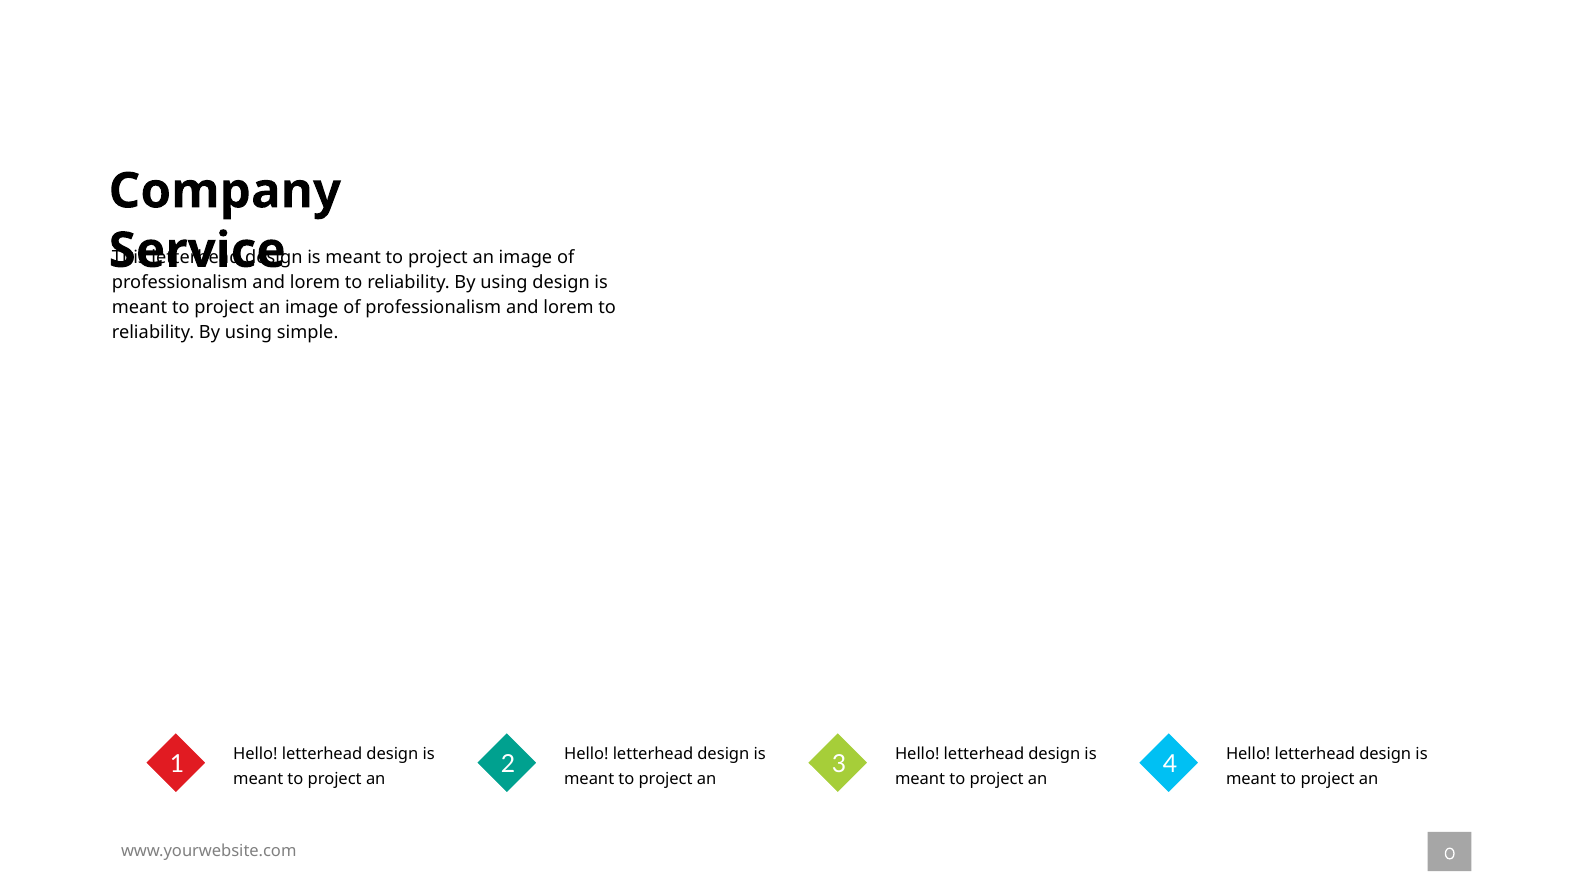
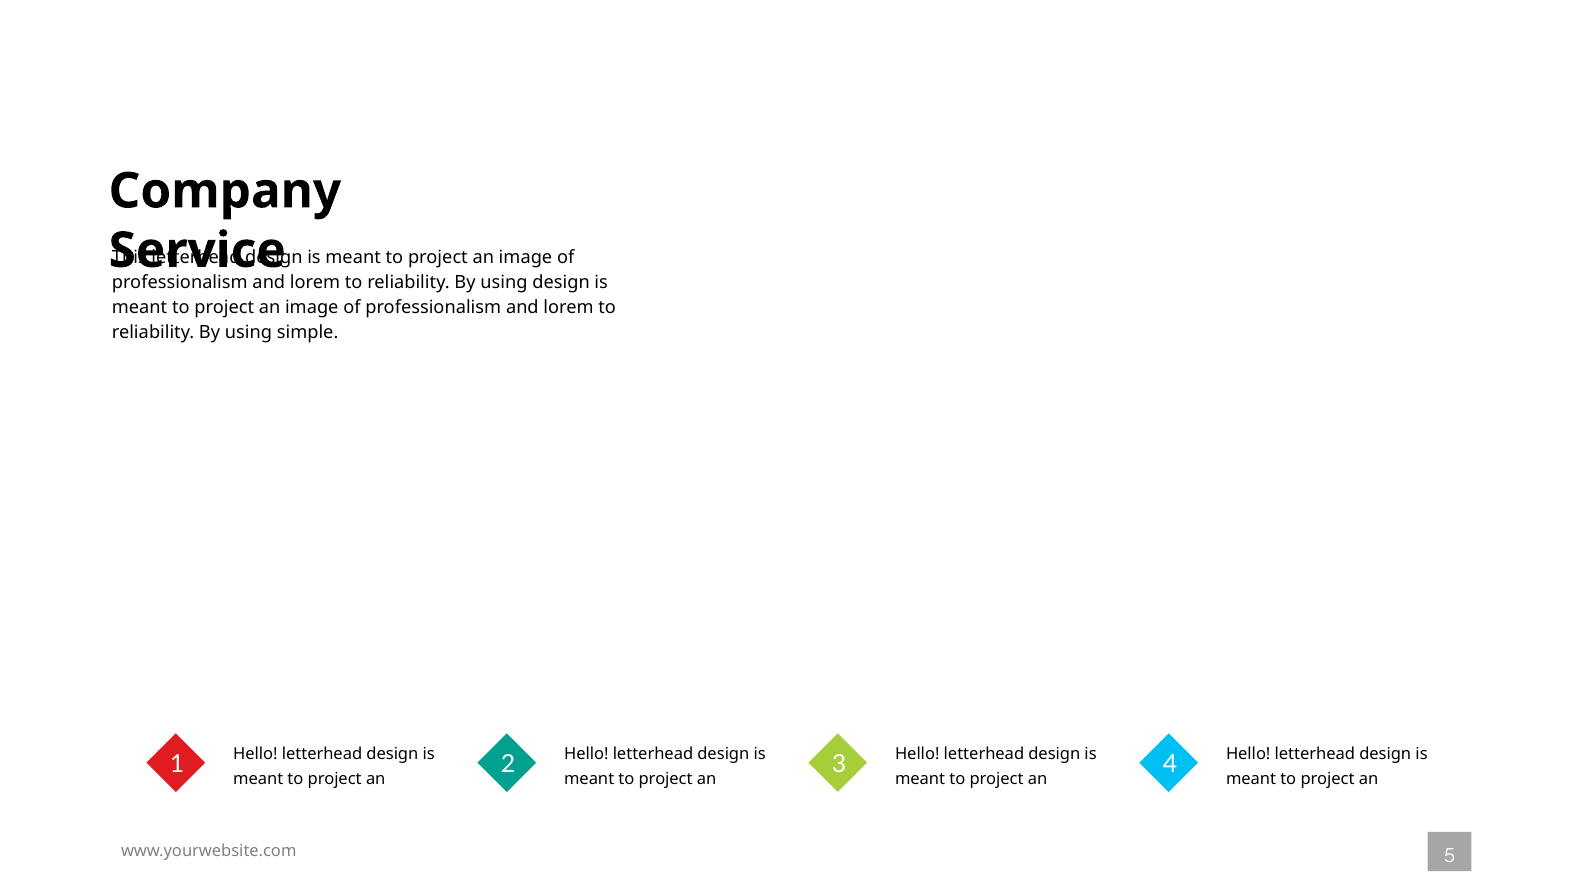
0: 0 -> 5 (1450, 853)
